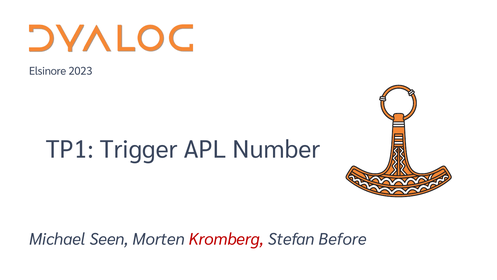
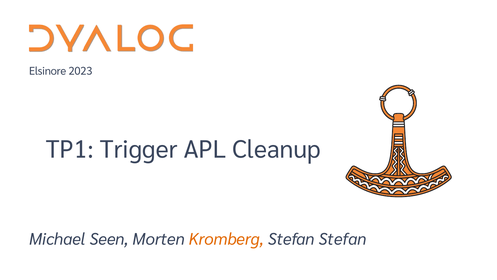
Number: Number -> Cleanup (277, 149)
Kromberg colour: red -> orange (226, 239)
Stefan Before: Before -> Stefan (343, 239)
